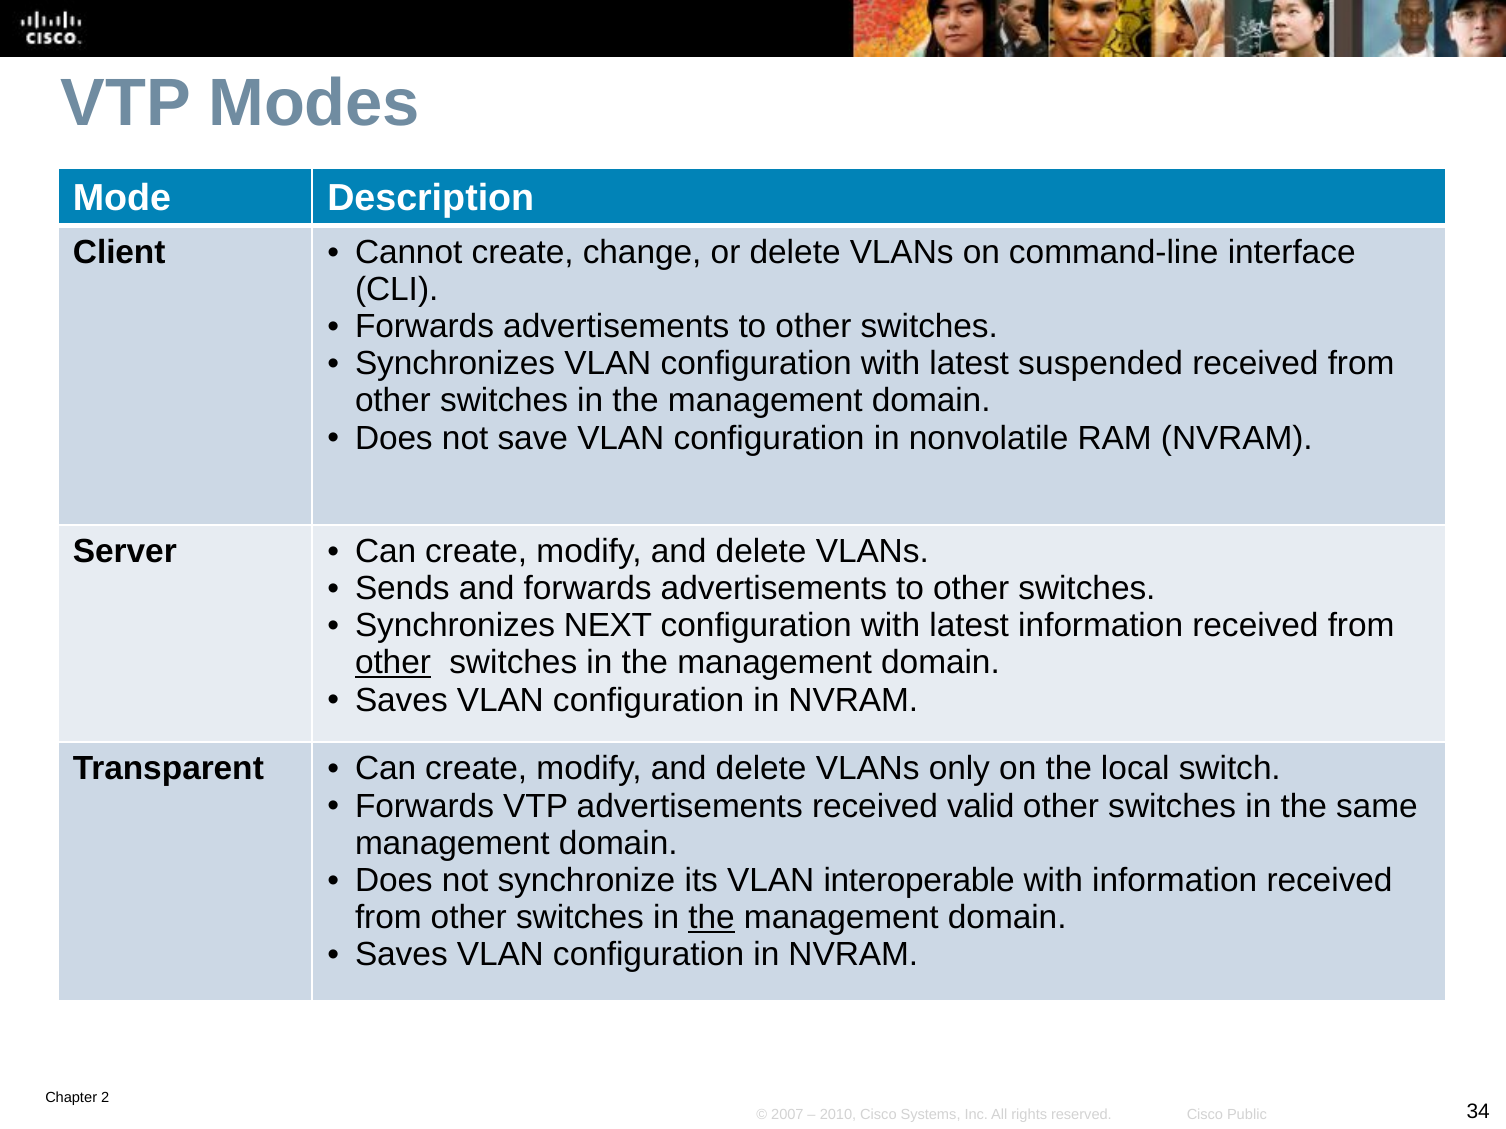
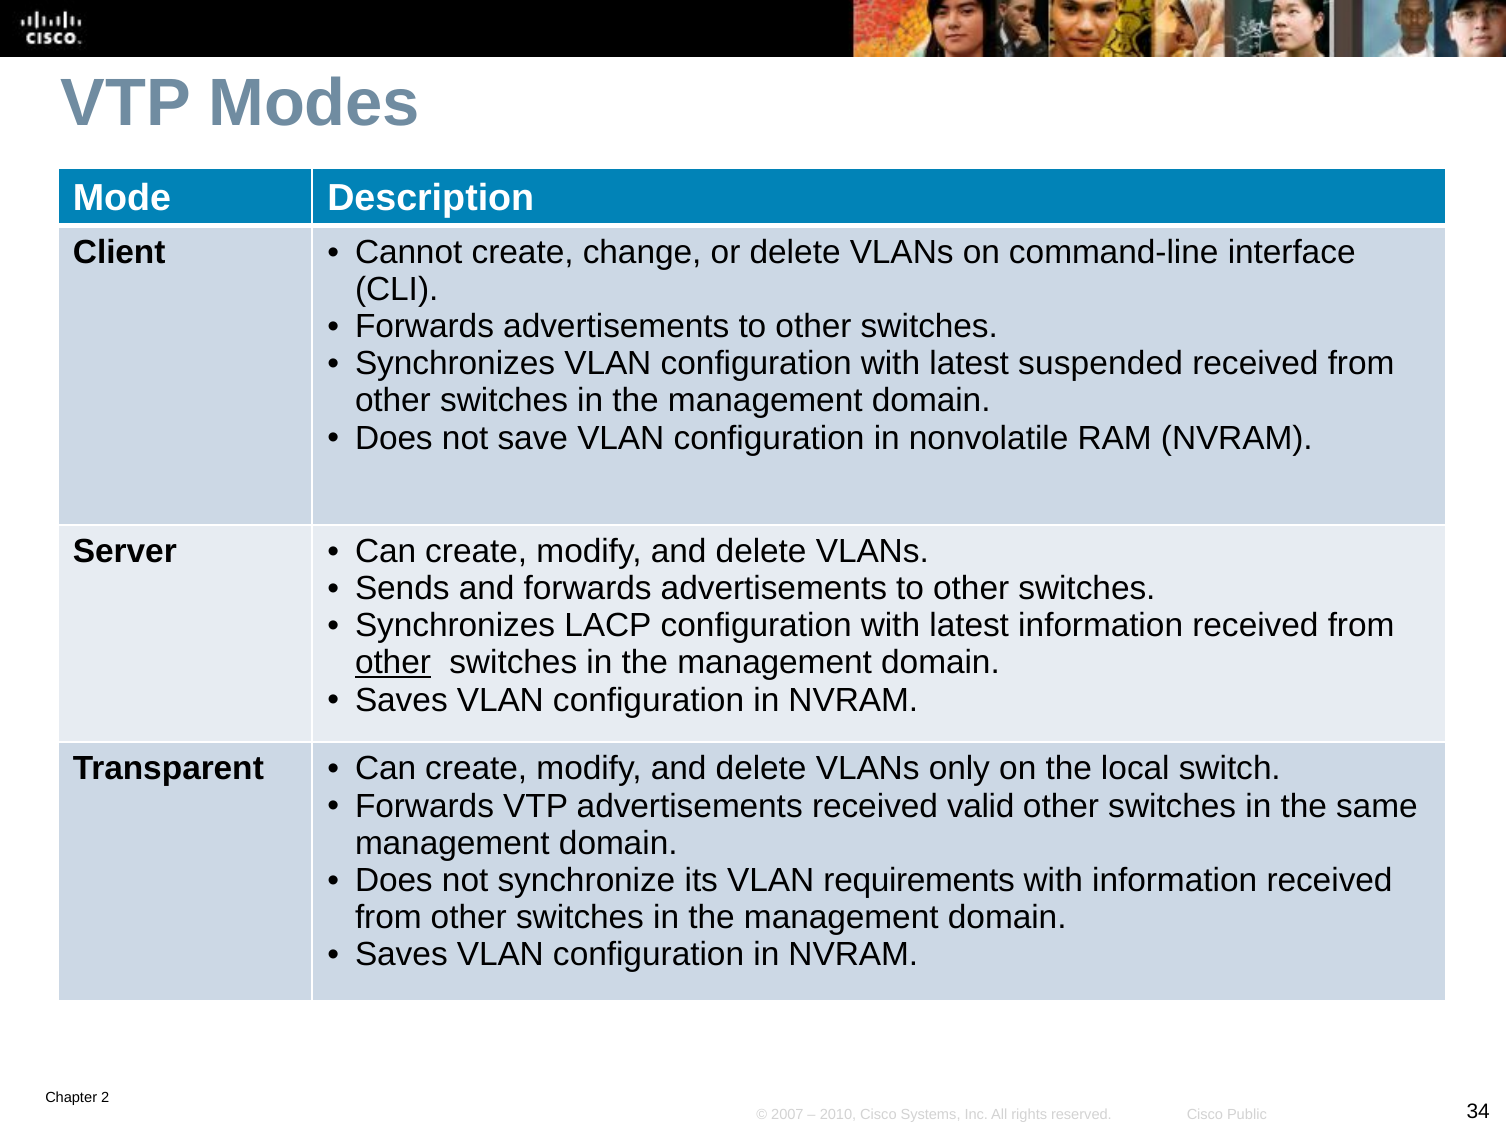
NEXT: NEXT -> LACP (608, 626)
interoperable: interoperable -> requirements (919, 881)
the underline: present -> none (712, 918)
